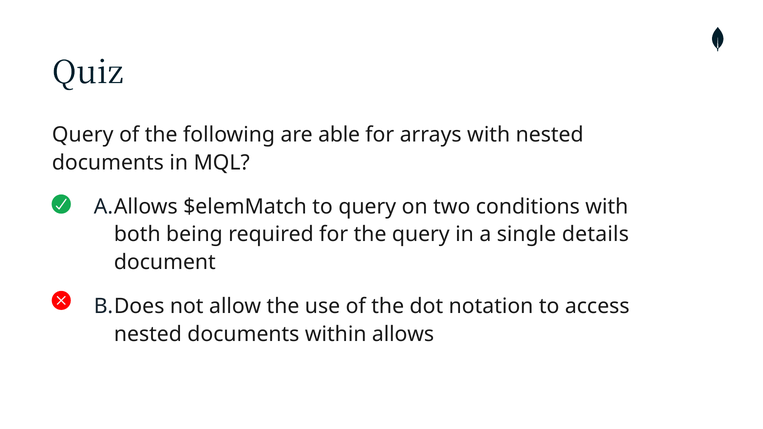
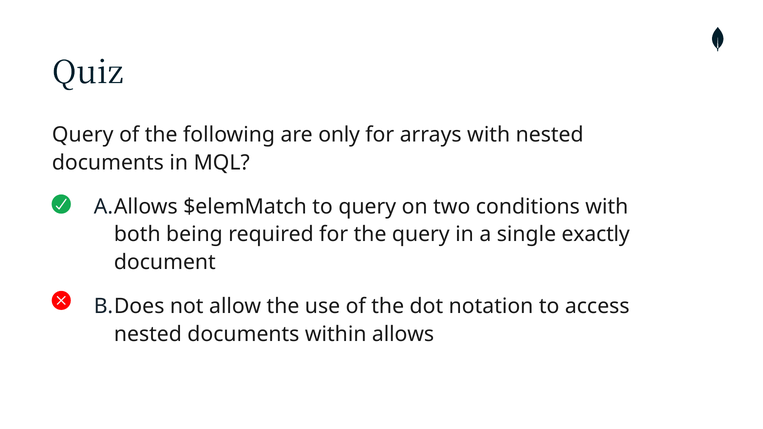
able: able -> only (339, 135)
details: details -> exactly (596, 235)
